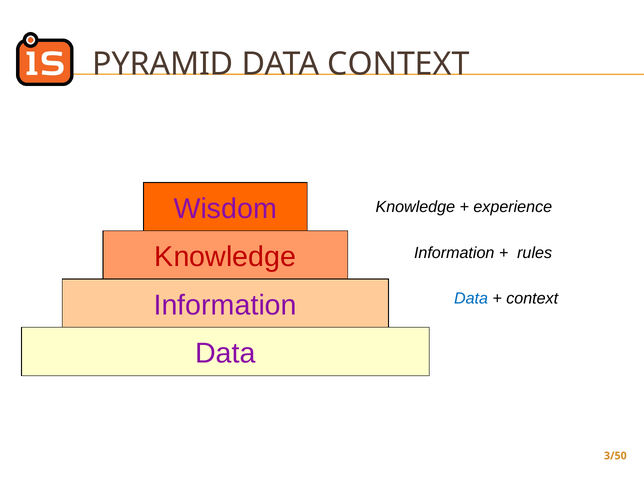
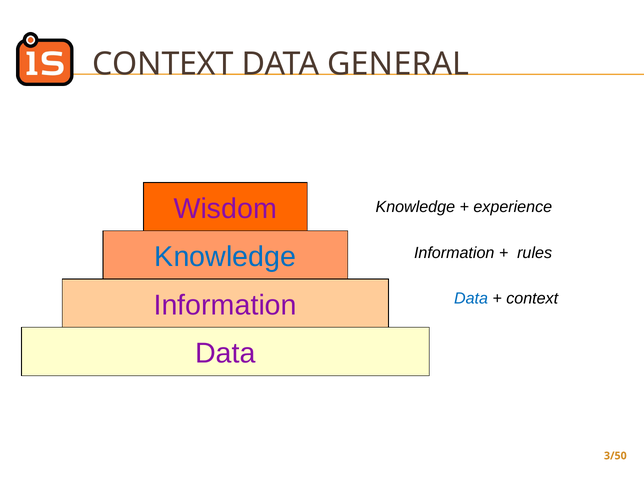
PYRAMID: PYRAMID -> CONTEXT (163, 64)
DATA CONTEXT: CONTEXT -> GENERAL (398, 64)
Knowledge colour: red -> blue (225, 257)
